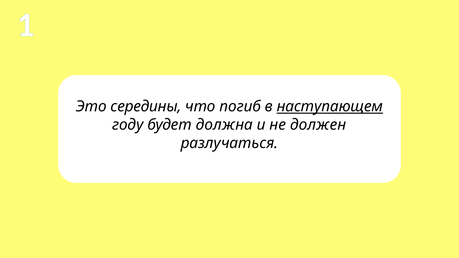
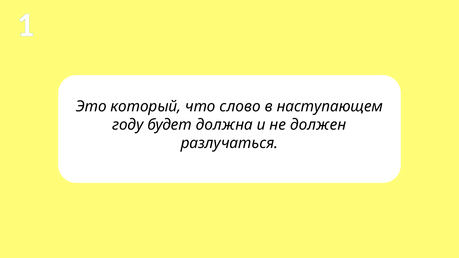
середины: середины -> который (146, 107)
погиб: погиб -> слово (240, 107)
наступающем underline: present -> none (330, 107)
